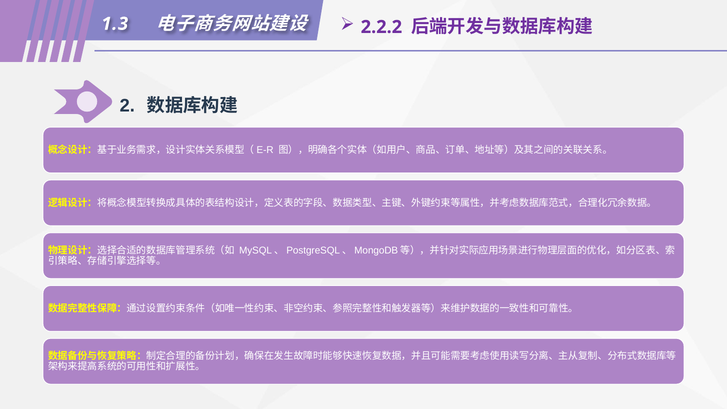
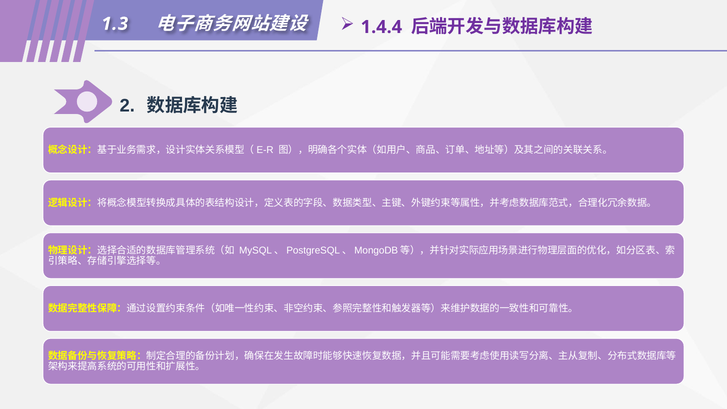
2.2.2: 2.2.2 -> 1.4.4 (381, 27)
